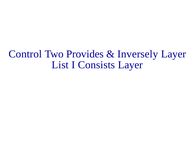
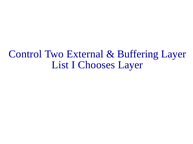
Provides: Provides -> External (85, 54)
Inversely: Inversely -> Buffering (138, 54)
Consists: Consists -> Chooses (96, 65)
